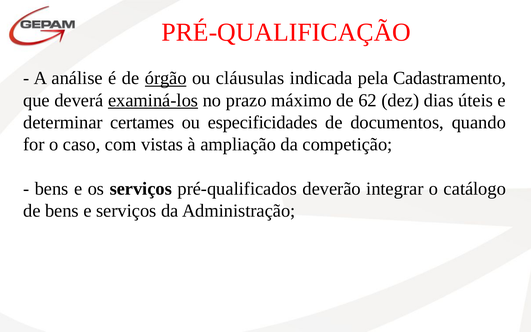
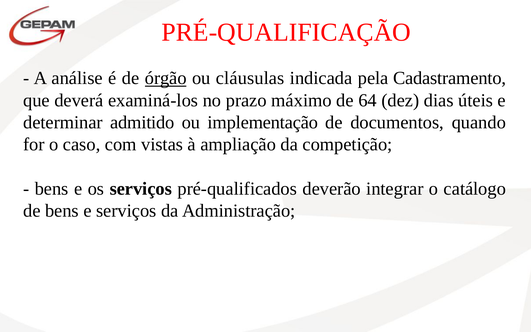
examiná-los underline: present -> none (153, 100)
62: 62 -> 64 (368, 100)
certames: certames -> admitido (142, 122)
especificidades: especificidades -> implementação (263, 122)
